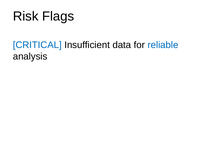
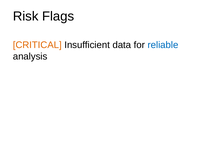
CRITICAL colour: blue -> orange (37, 45)
